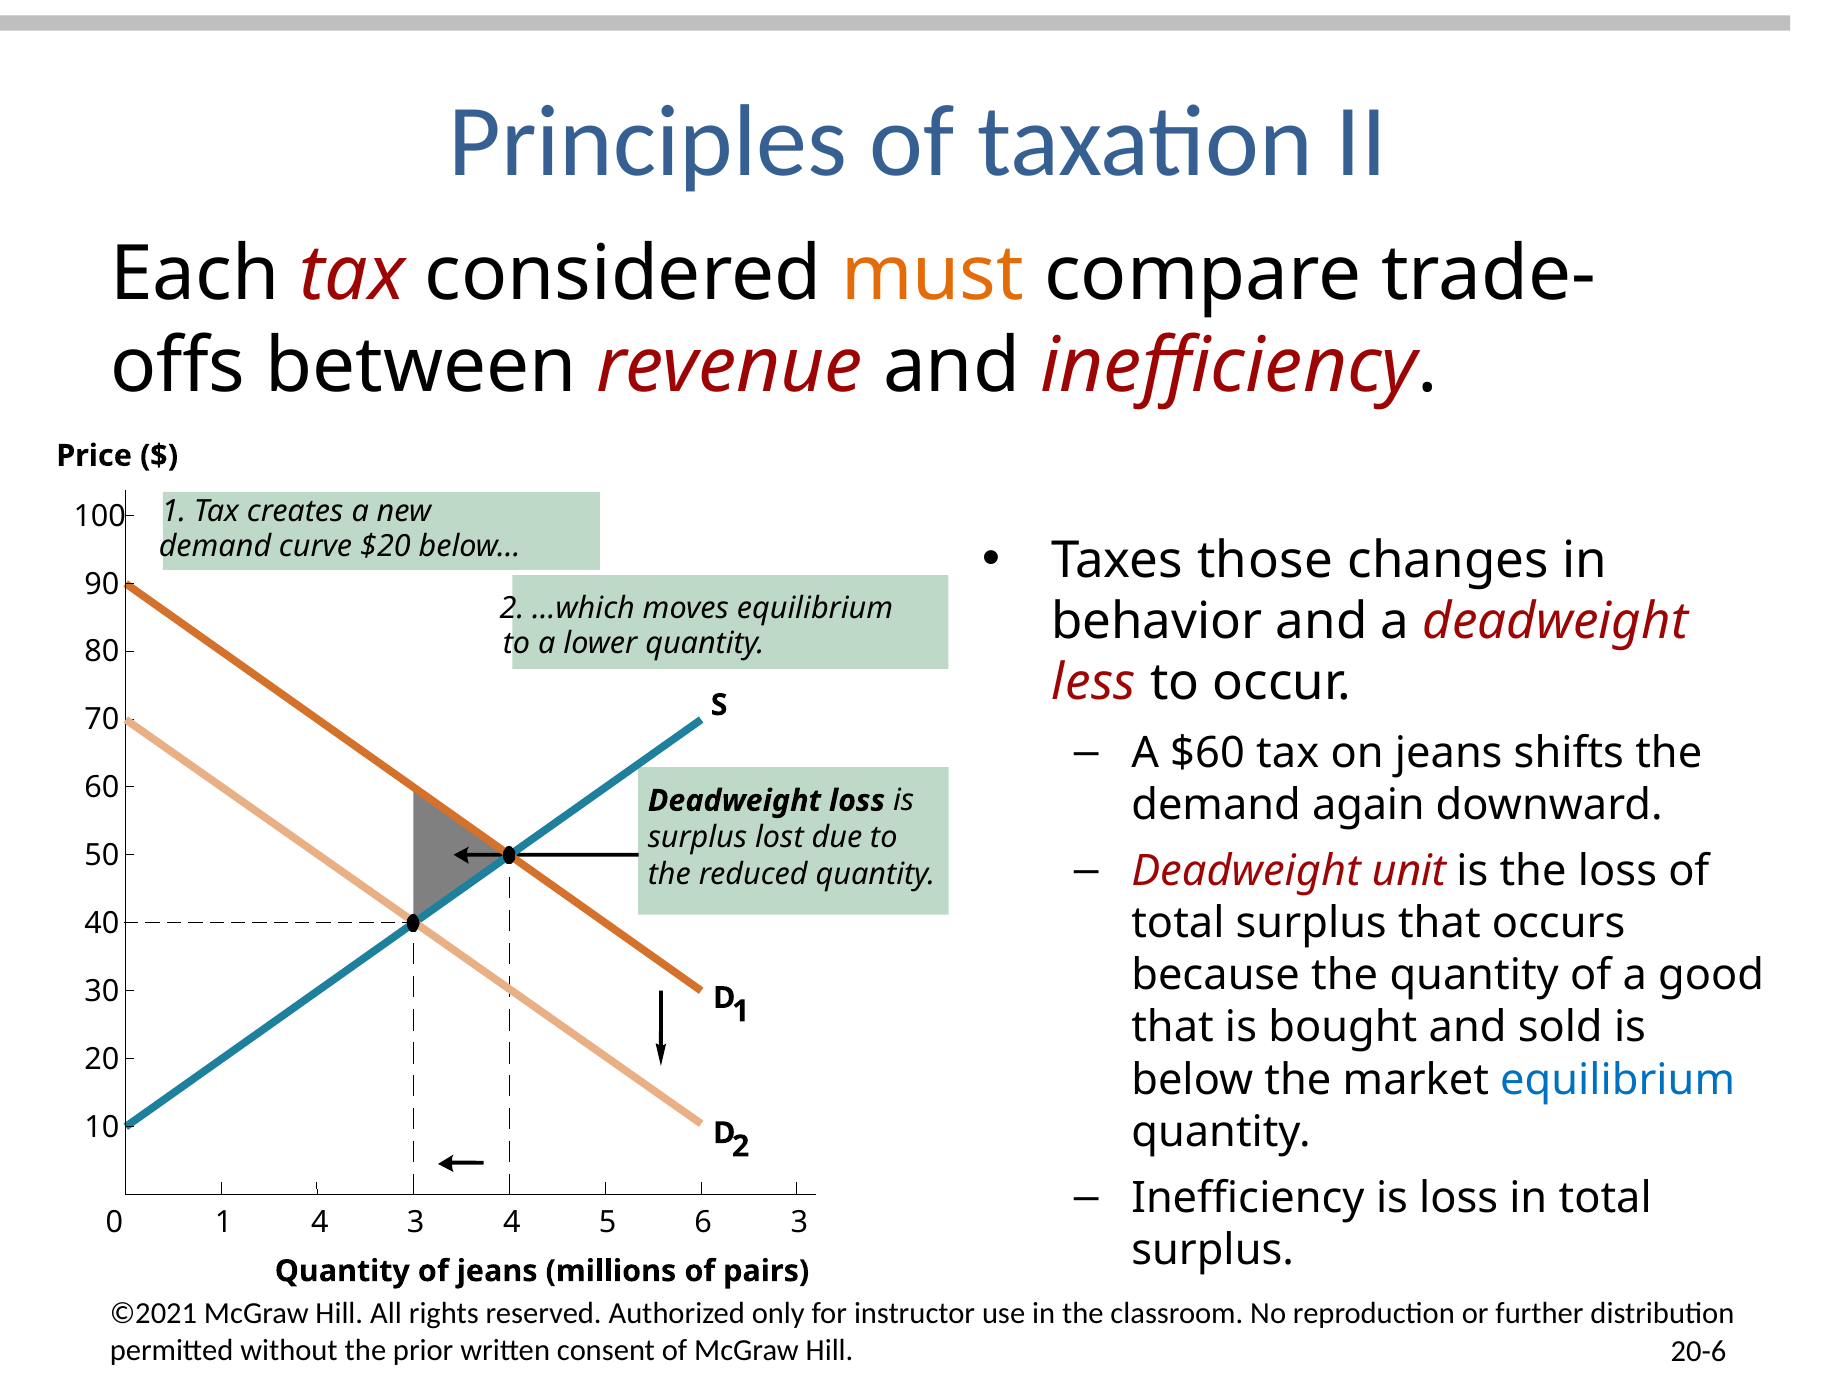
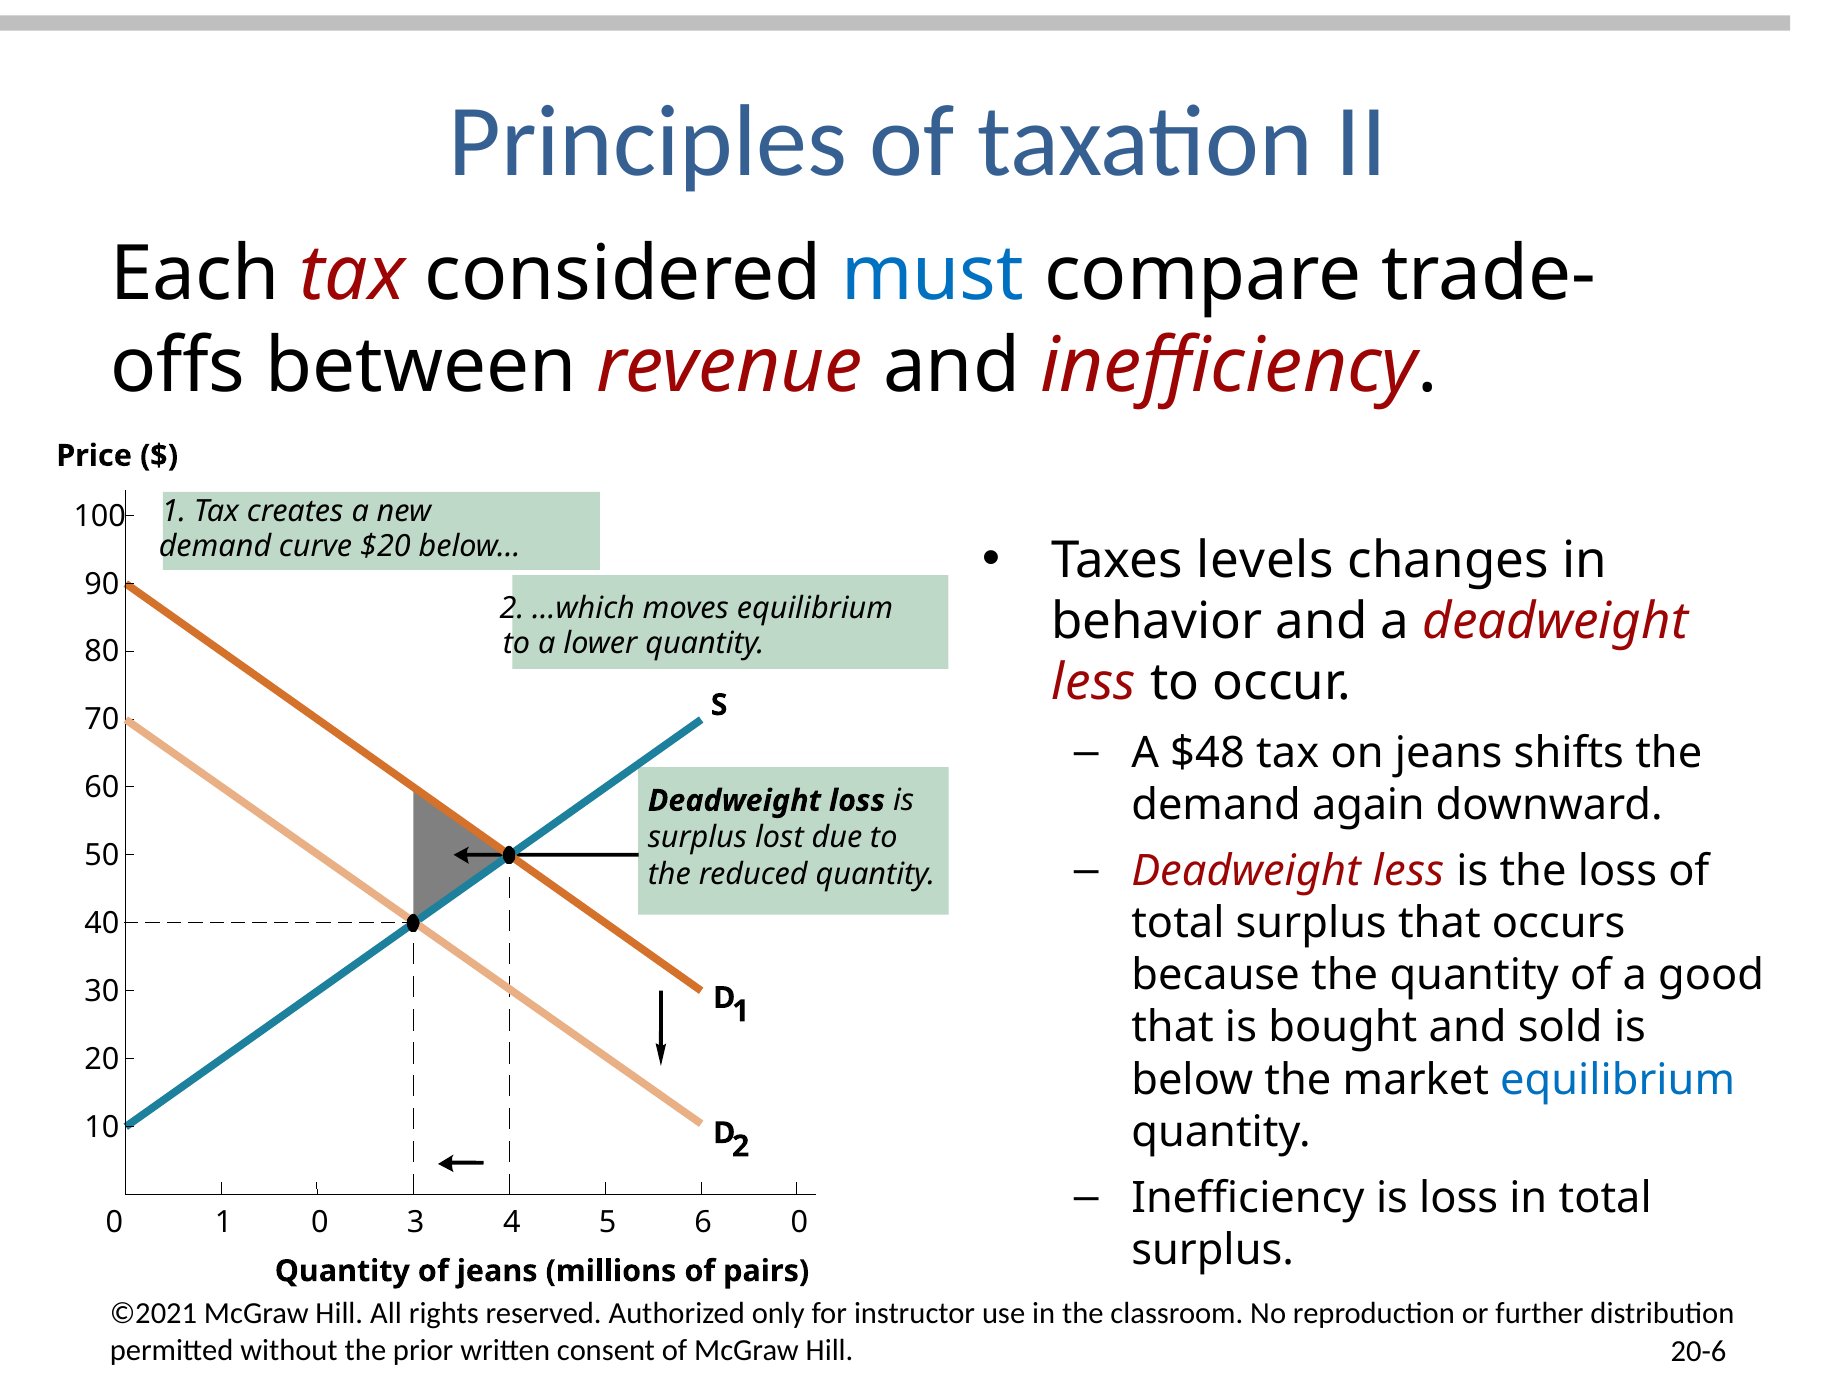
must colour: orange -> blue (933, 275)
those: those -> levels (1265, 560)
$60: $60 -> $48 (1208, 753)
unit: unit -> less (1408, 872)
1 4: 4 -> 0 (320, 1222)
6 3: 3 -> 0 (799, 1222)
